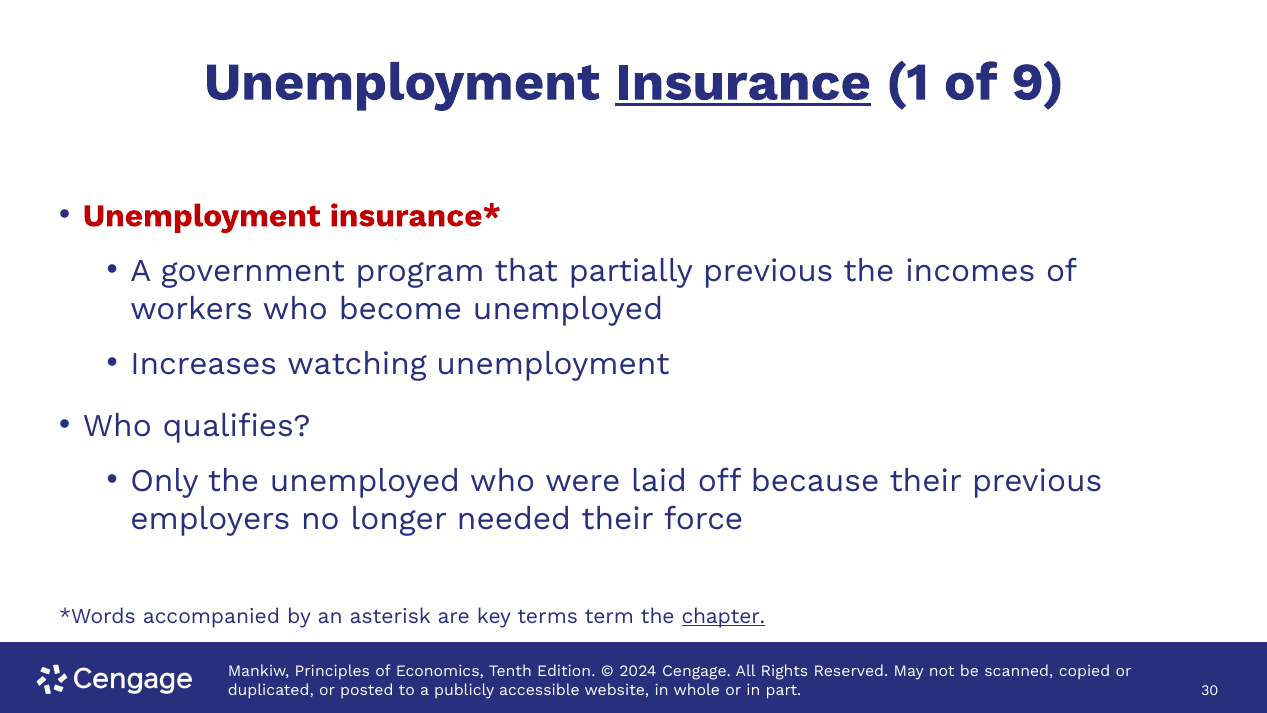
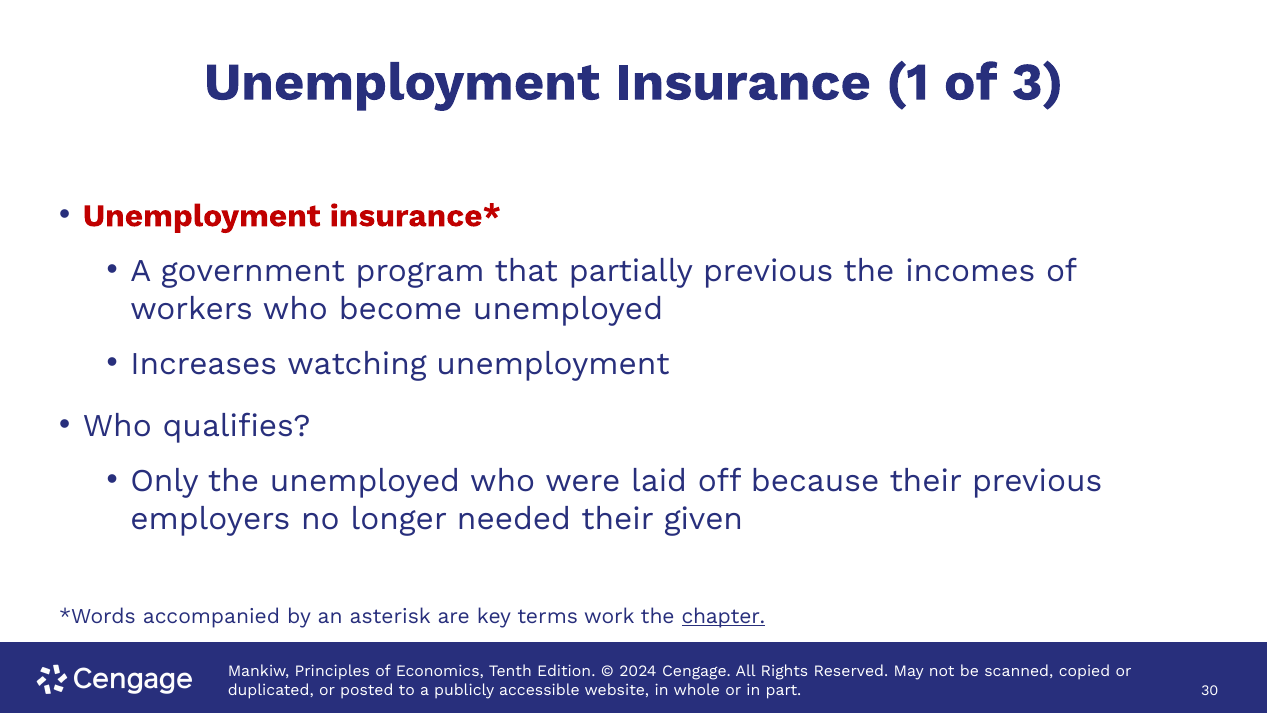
Insurance underline: present -> none (743, 82)
9: 9 -> 3 (1037, 82)
force: force -> given (703, 519)
term: term -> work (609, 616)
